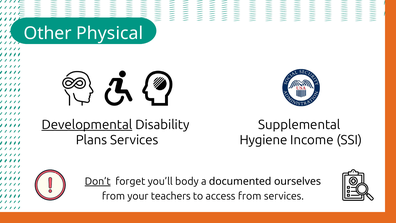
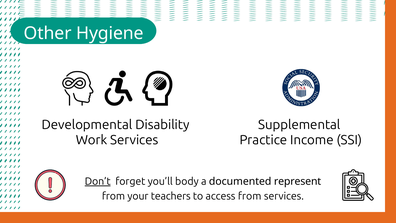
Physical: Physical -> Hygiene (110, 33)
Developmental underline: present -> none (87, 125)
Plans: Plans -> Work (91, 140)
Hygiene: Hygiene -> Practice (263, 140)
ourselves: ourselves -> represent (298, 181)
